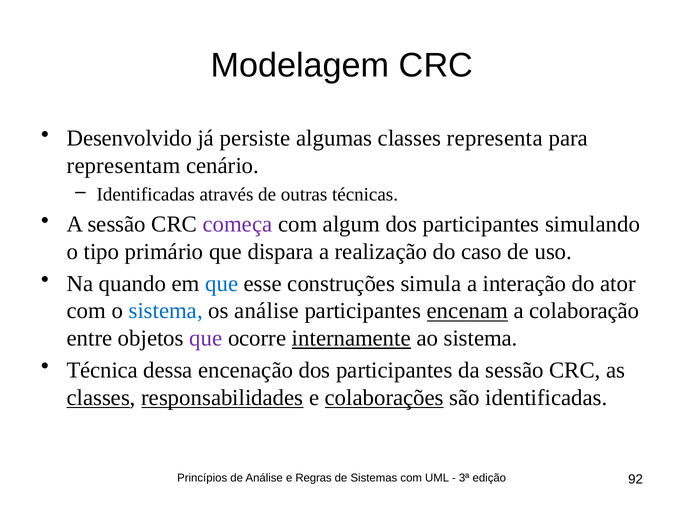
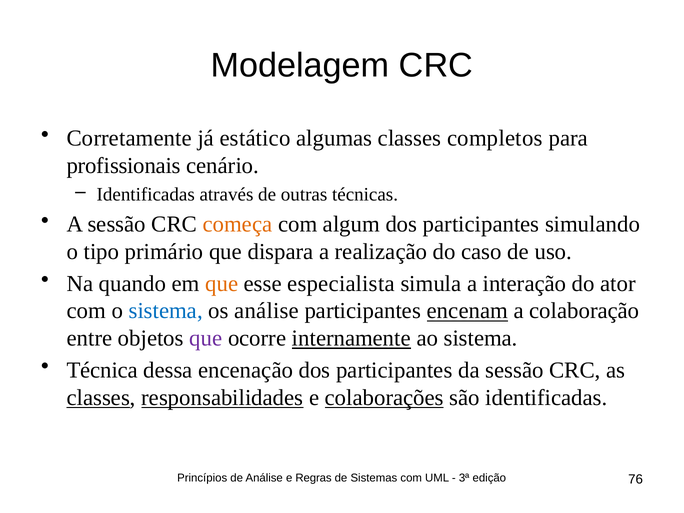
Desenvolvido: Desenvolvido -> Corretamente (129, 138)
persiste: persiste -> estático (255, 138)
representa: representa -> completos (495, 138)
representam: representam -> profissionais (124, 166)
começa colour: purple -> orange (238, 224)
que colour: blue -> orange (222, 284)
construções: construções -> especialista (341, 284)
92: 92 -> 76 (636, 479)
